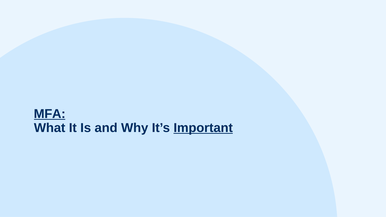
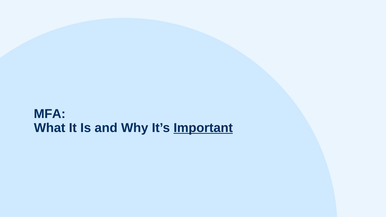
MFA underline: present -> none (50, 114)
